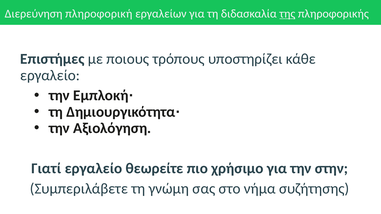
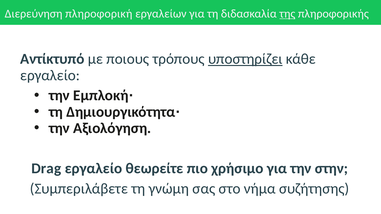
Επιστήμες: Επιστήμες -> Αντίκτυπό (52, 59)
υποστηρίζει underline: none -> present (245, 59)
Γιατί: Γιατί -> Drag (46, 169)
